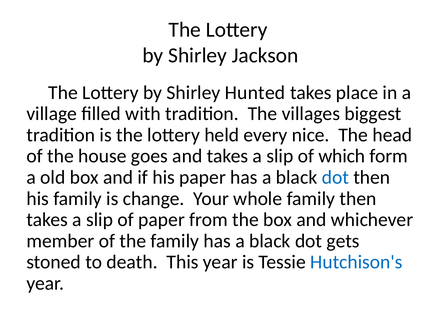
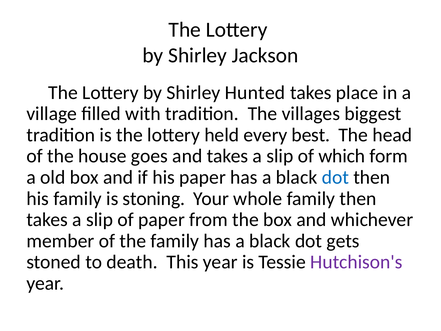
nice: nice -> best (311, 135)
change: change -> stoning (154, 198)
Hutchison's colour: blue -> purple (356, 262)
